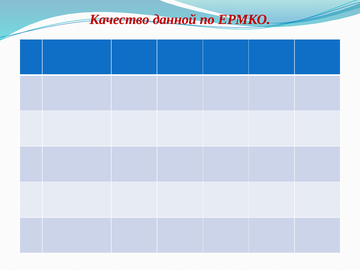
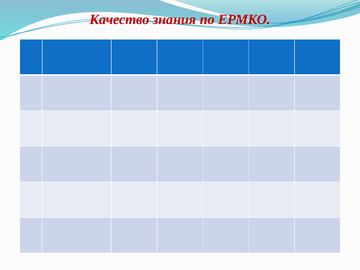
данной: данной -> знания (174, 20)
